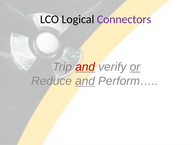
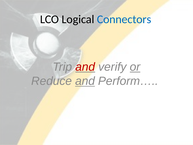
Connectors colour: purple -> blue (124, 19)
